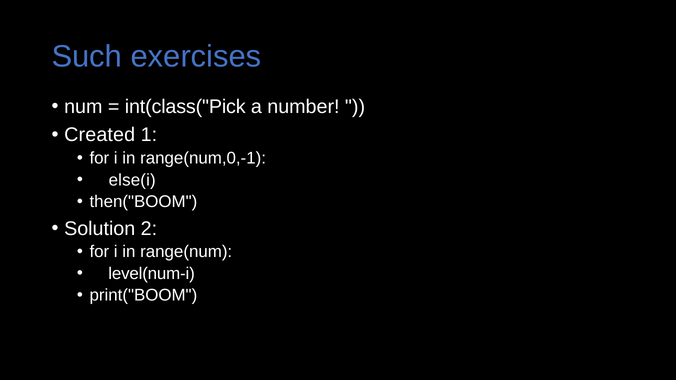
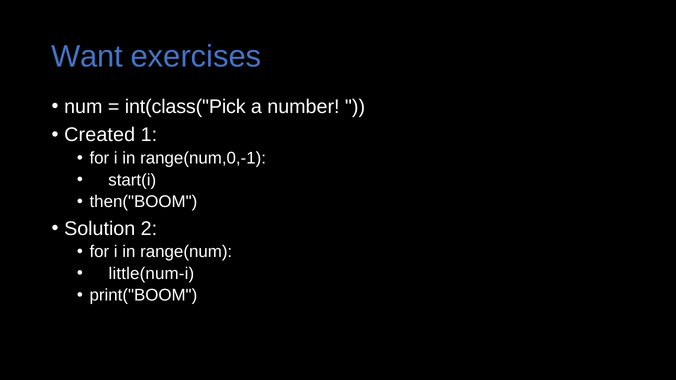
Such: Such -> Want (87, 57)
else(i: else(i -> start(i (132, 180)
level(num-i: level(num-i -> little(num-i (151, 274)
